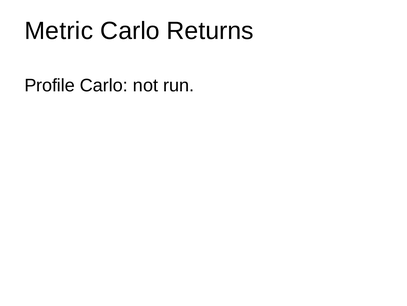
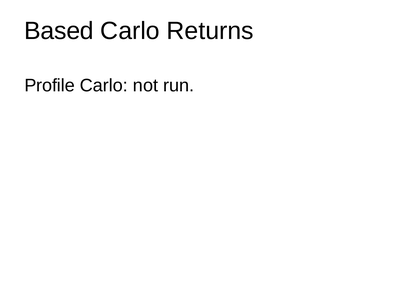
Metric: Metric -> Based (59, 31)
